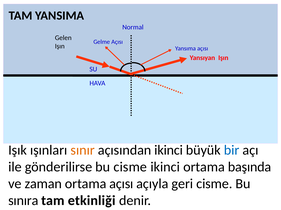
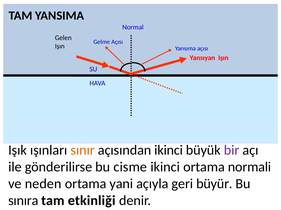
bir colour: blue -> purple (232, 151)
başında: başında -> normali (250, 167)
zaman: zaman -> neden (43, 184)
ortama açısı: açısı -> yani (121, 184)
geri cisme: cisme -> büyür (214, 184)
